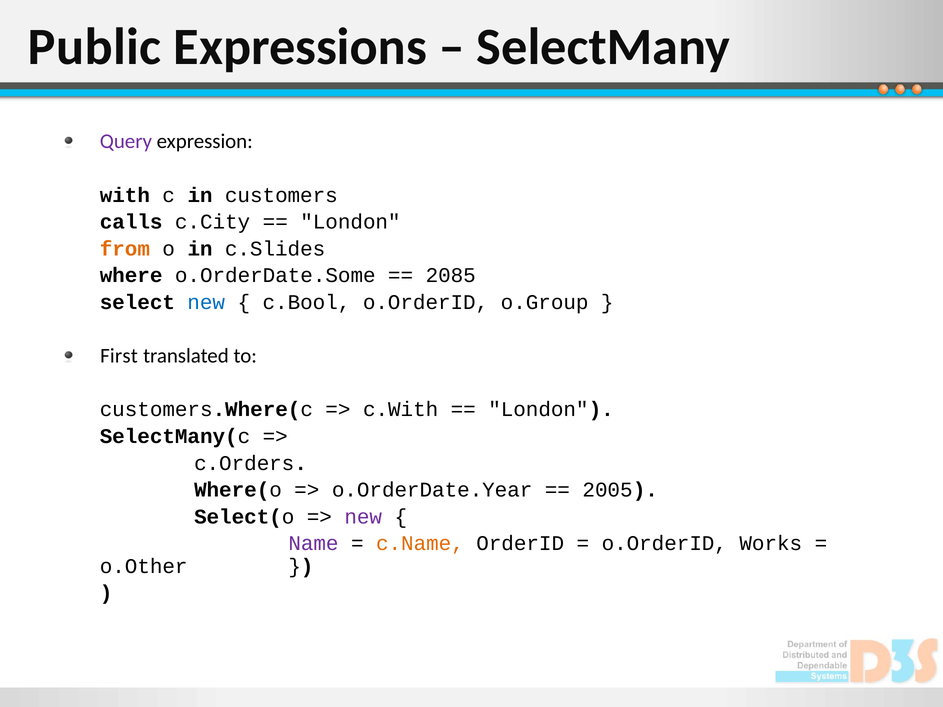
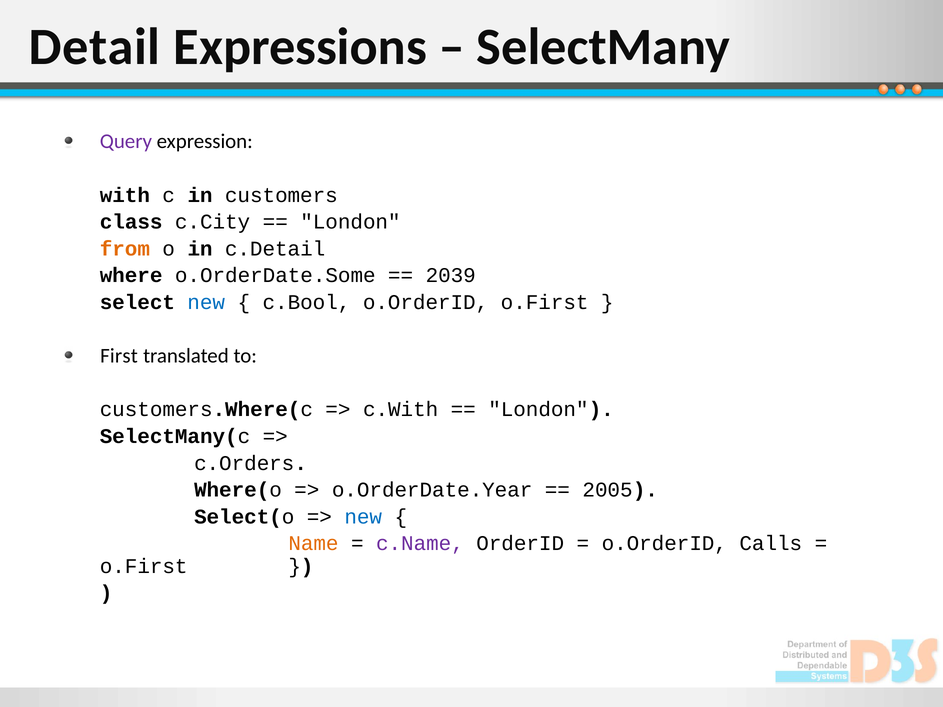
Public: Public -> Detail (95, 47)
calls: calls -> class (131, 222)
c.Slides: c.Slides -> c.Detail (275, 249)
2085: 2085 -> 2039 (451, 276)
o.OrderID o.Group: o.Group -> o.First (545, 302)
new colour: purple -> blue (363, 517)
Name colour: purple -> orange (313, 544)
c.Name colour: orange -> purple (420, 544)
Works: Works -> Calls (771, 544)
o.Other: o.Other -> o.First (144, 566)
